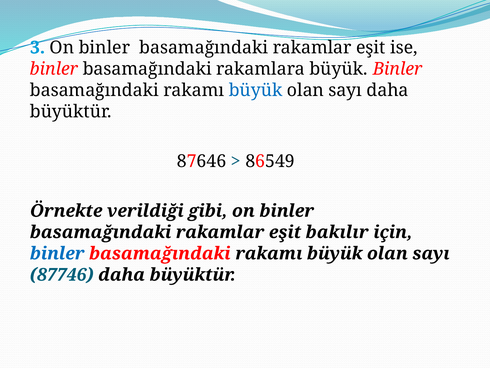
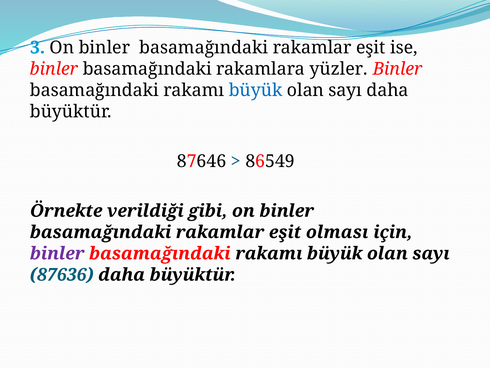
rakamlara büyük: büyük -> yüzler (339, 69)
bakılır: bakılır -> olması (337, 232)
binler colour: blue -> purple (57, 253)
87746: 87746 -> 87636 (62, 274)
